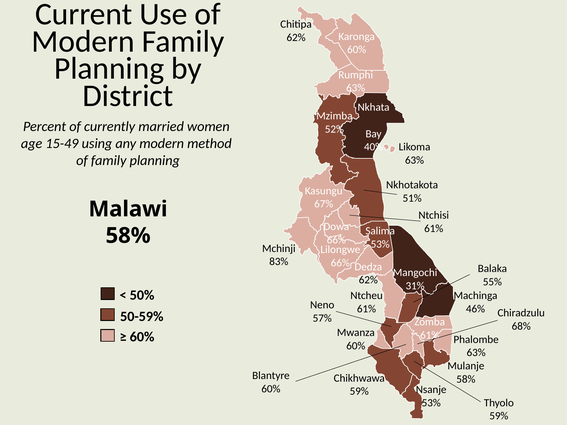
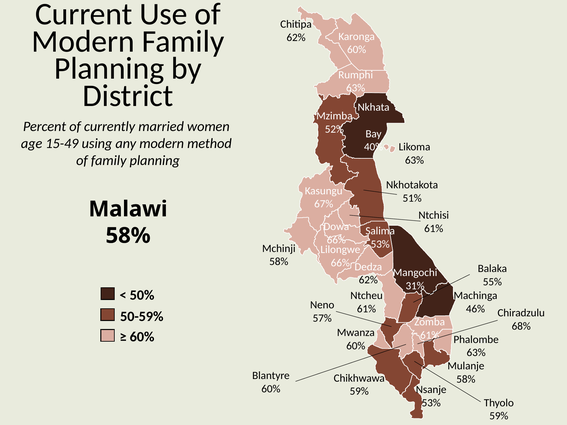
83%: 83% -> 58% (279, 262)
